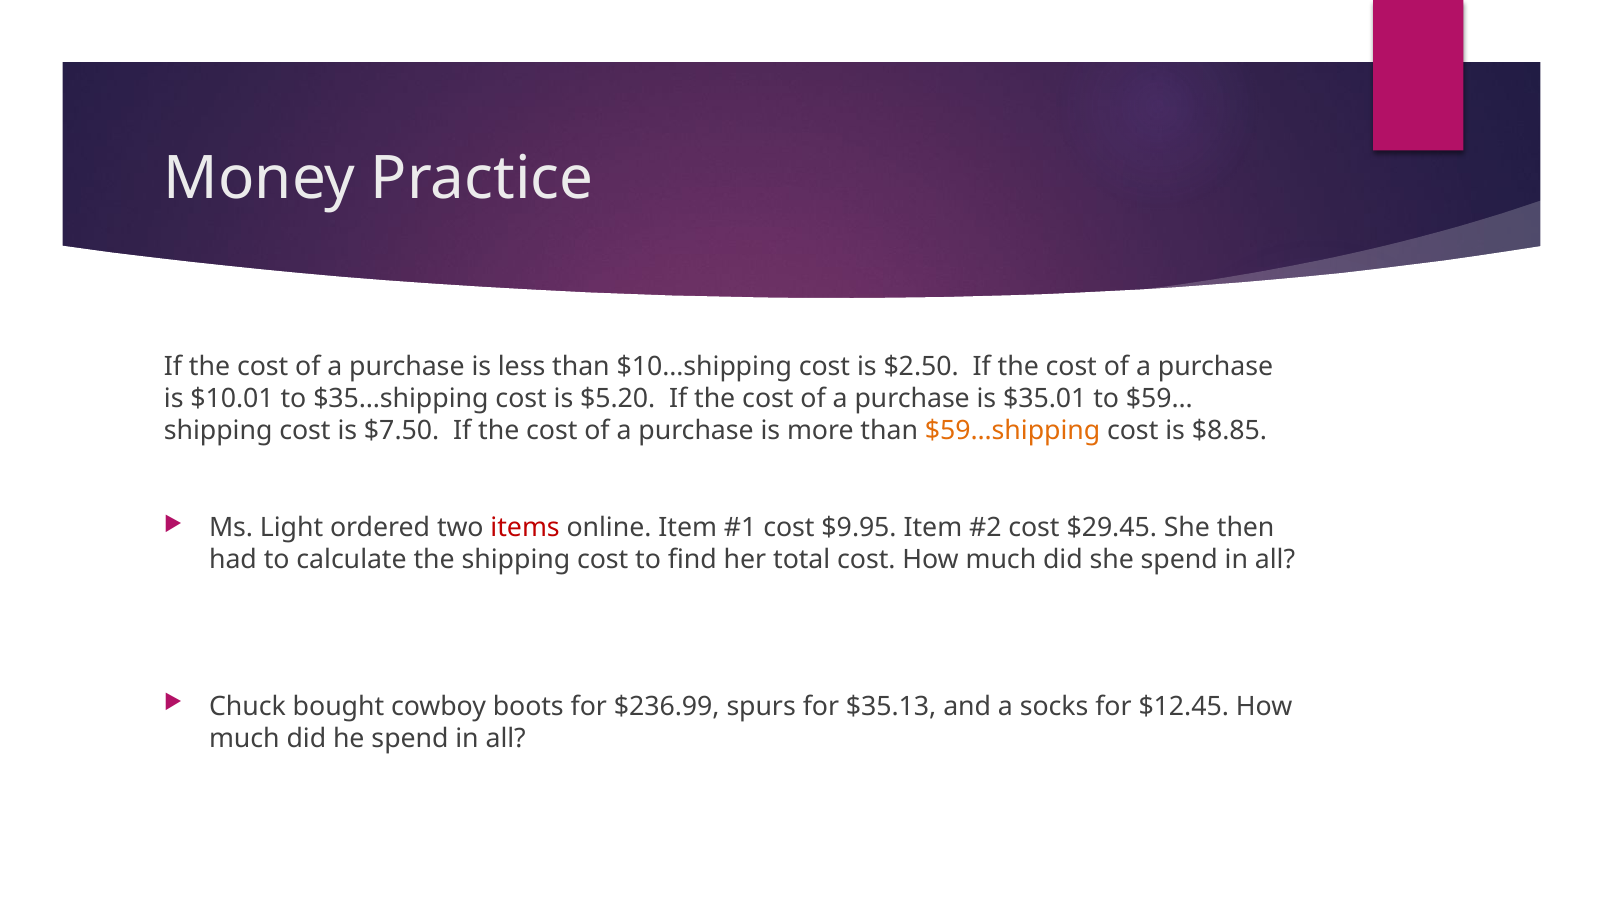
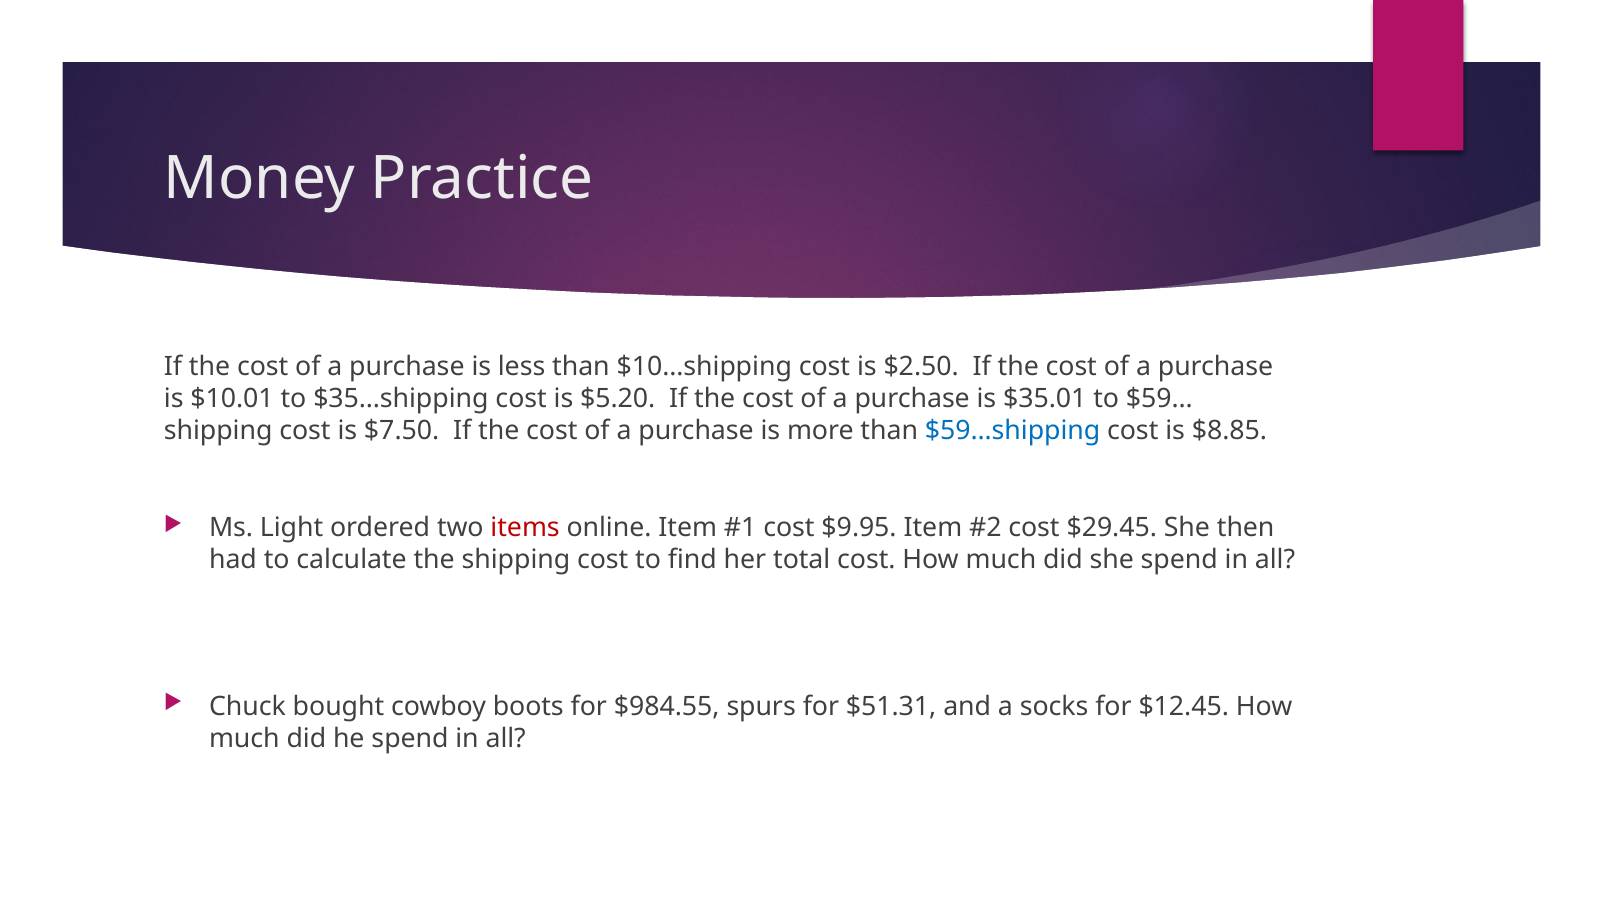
$59…shipping colour: orange -> blue (1013, 431)
$236.99: $236.99 -> $984.55 (667, 707)
$35.13: $35.13 -> $51.31 (891, 707)
